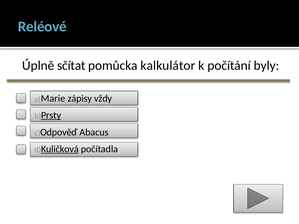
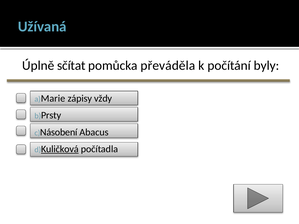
Reléové: Reléové -> Užívaná (42, 27)
kalkulátor: kalkulátor -> převáděla (168, 66)
Prsty underline: present -> none (51, 115)
Odpověď: Odpověď -> Násobení (59, 132)
